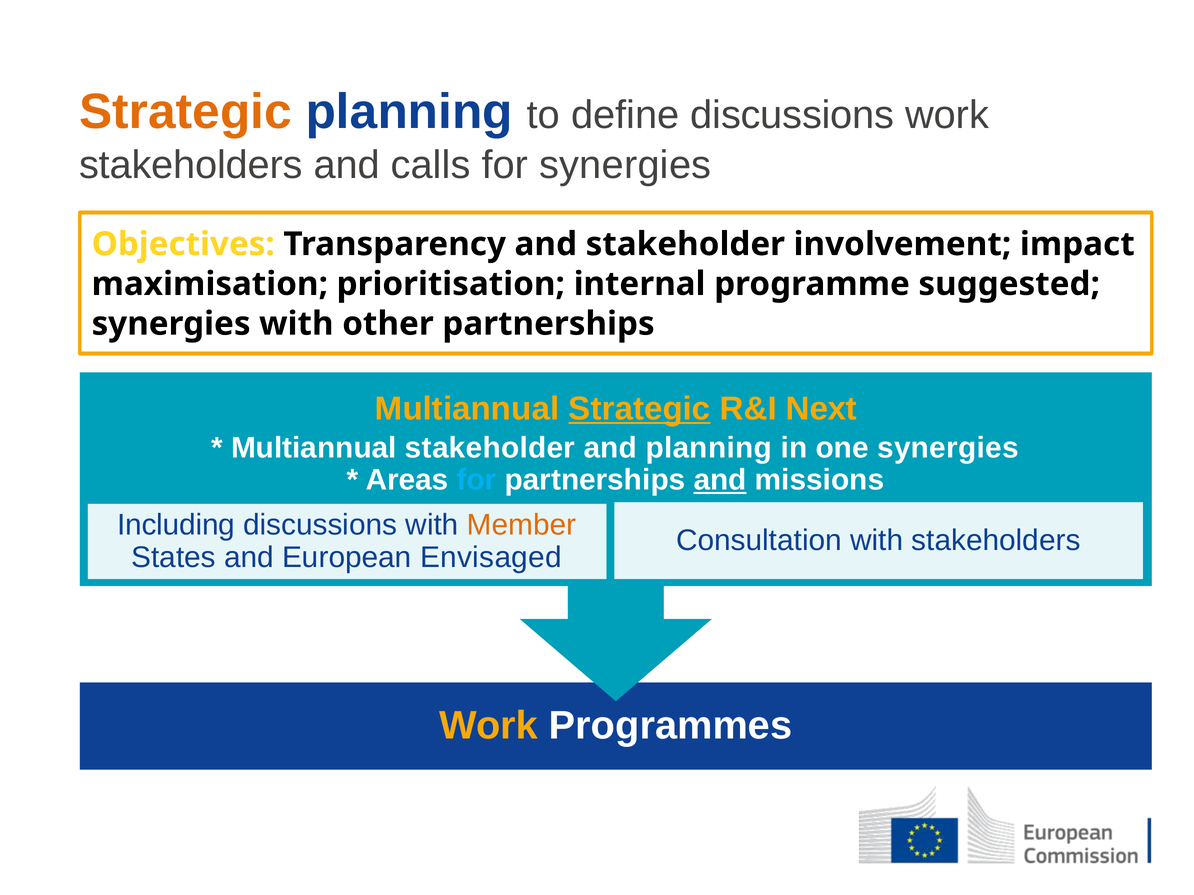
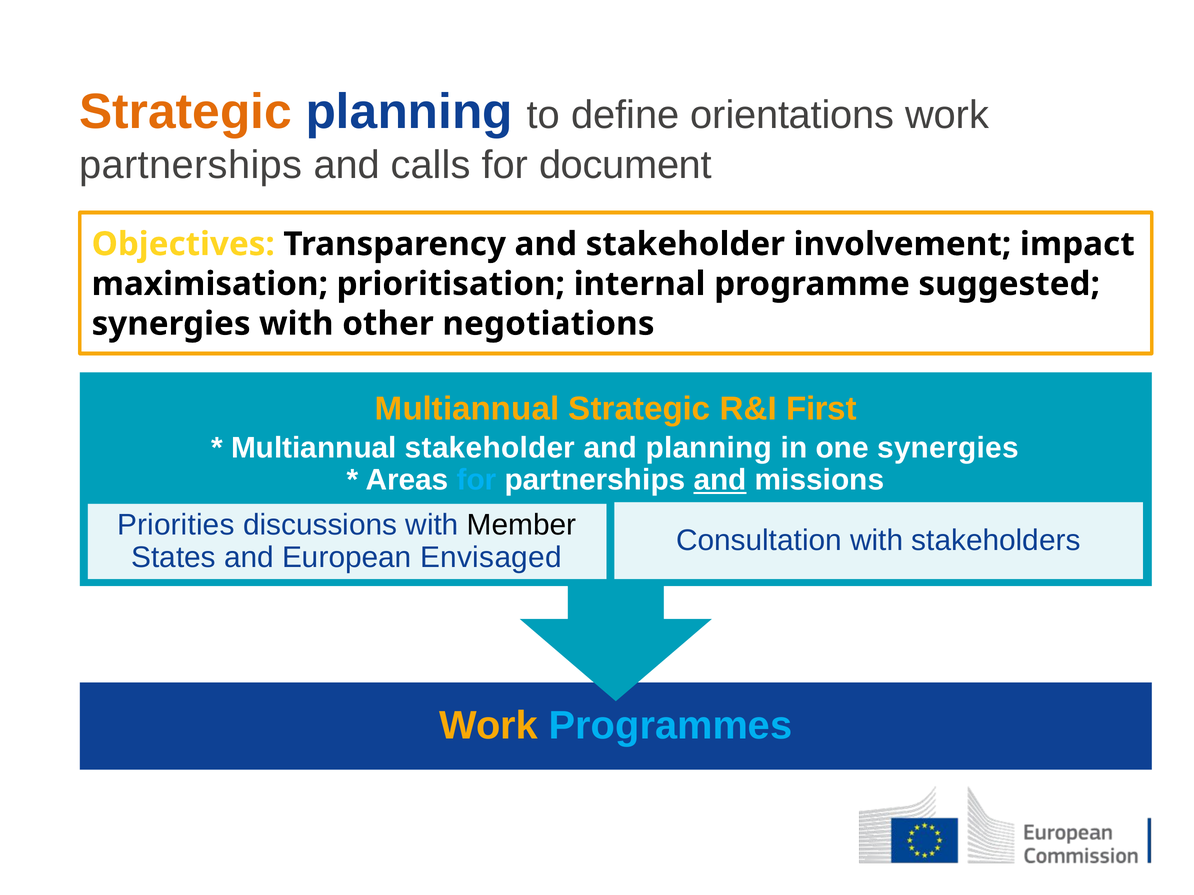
define discussions: discussions -> orientations (792, 115)
stakeholders: stakeholders -> partnerships (191, 165)
for synergies: synergies -> document (625, 165)
other partnerships: partnerships -> negotiations (548, 324)
Strategic underline: present -> none (639, 409)
Next: Next -> First (821, 409)
Including: Including -> Priorities (176, 525)
Member colour: orange -> black (522, 525)
Programmes colour: white -> light blue (671, 726)
